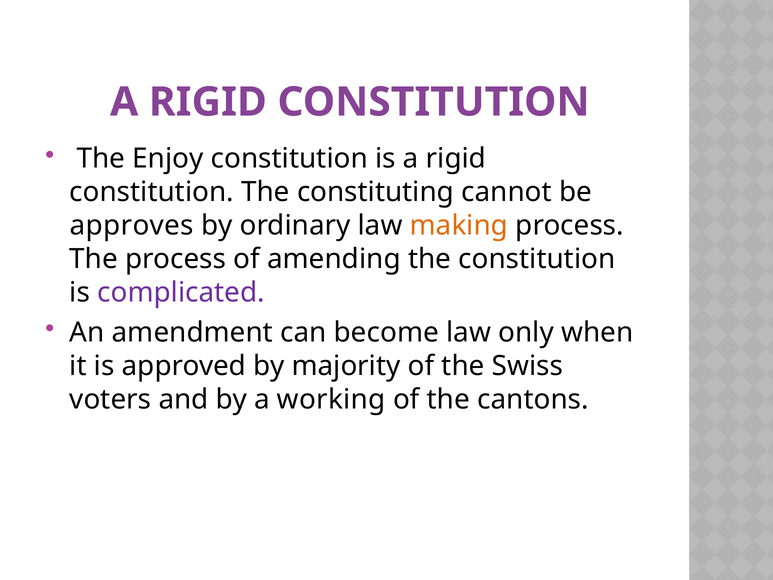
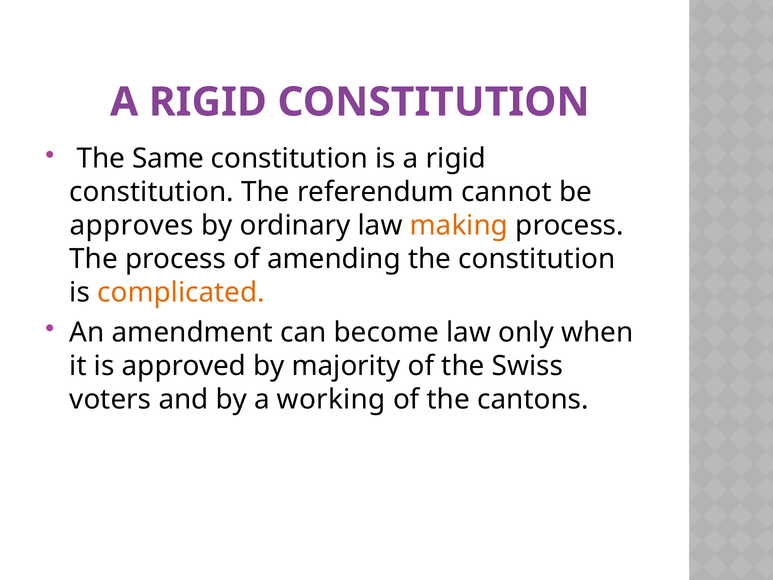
Enjoy: Enjoy -> Same (168, 159)
constituting: constituting -> referendum (376, 192)
complicated colour: purple -> orange (181, 292)
